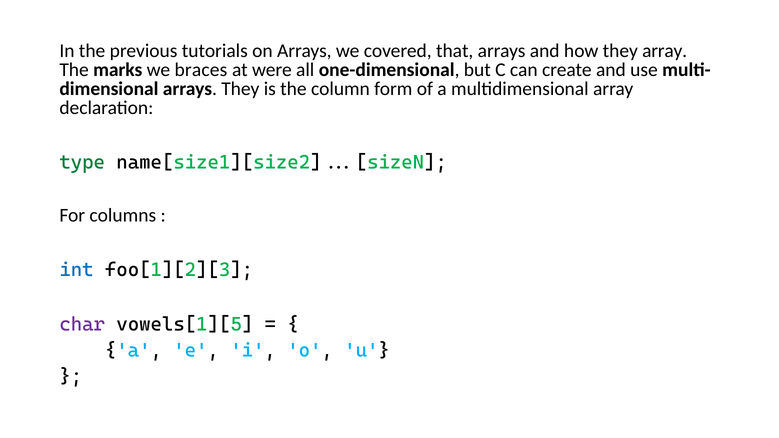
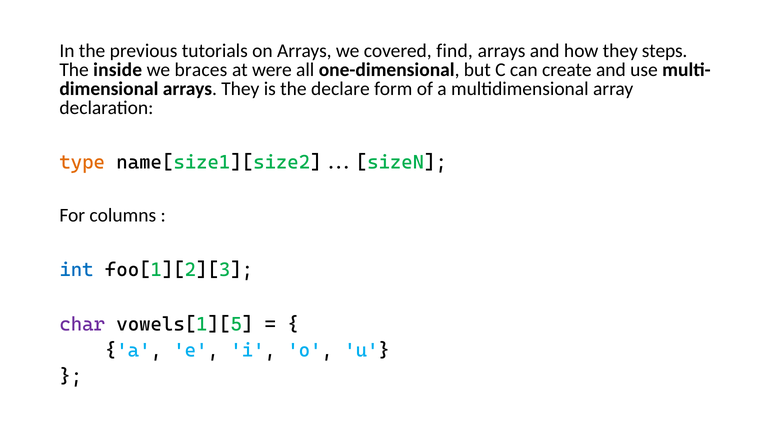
that: that -> find (455, 51)
they array: array -> steps (665, 51)
marks: marks -> inside (118, 70)
column: column -> declare (340, 89)
type colour: green -> orange (82, 162)
